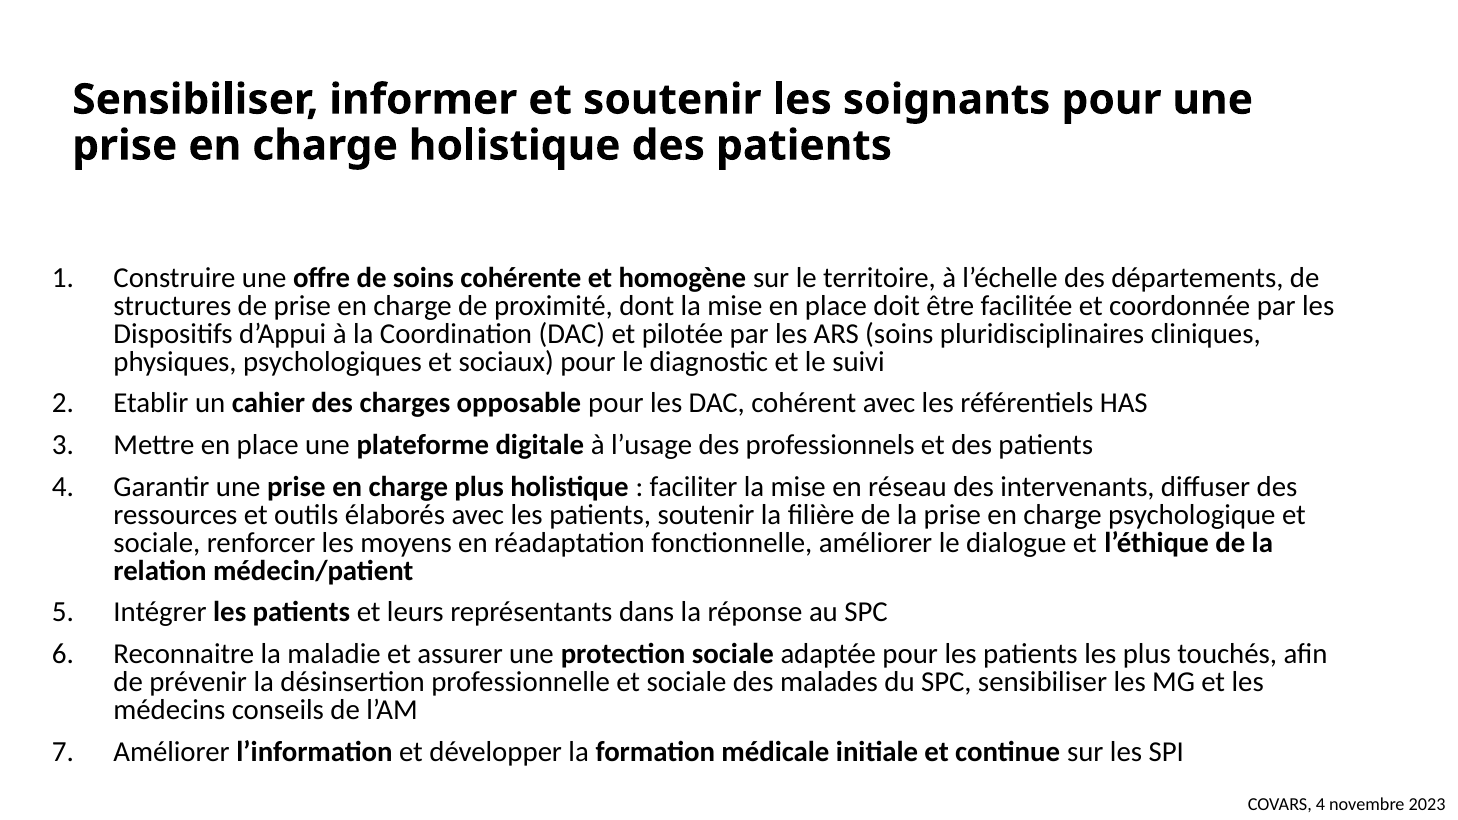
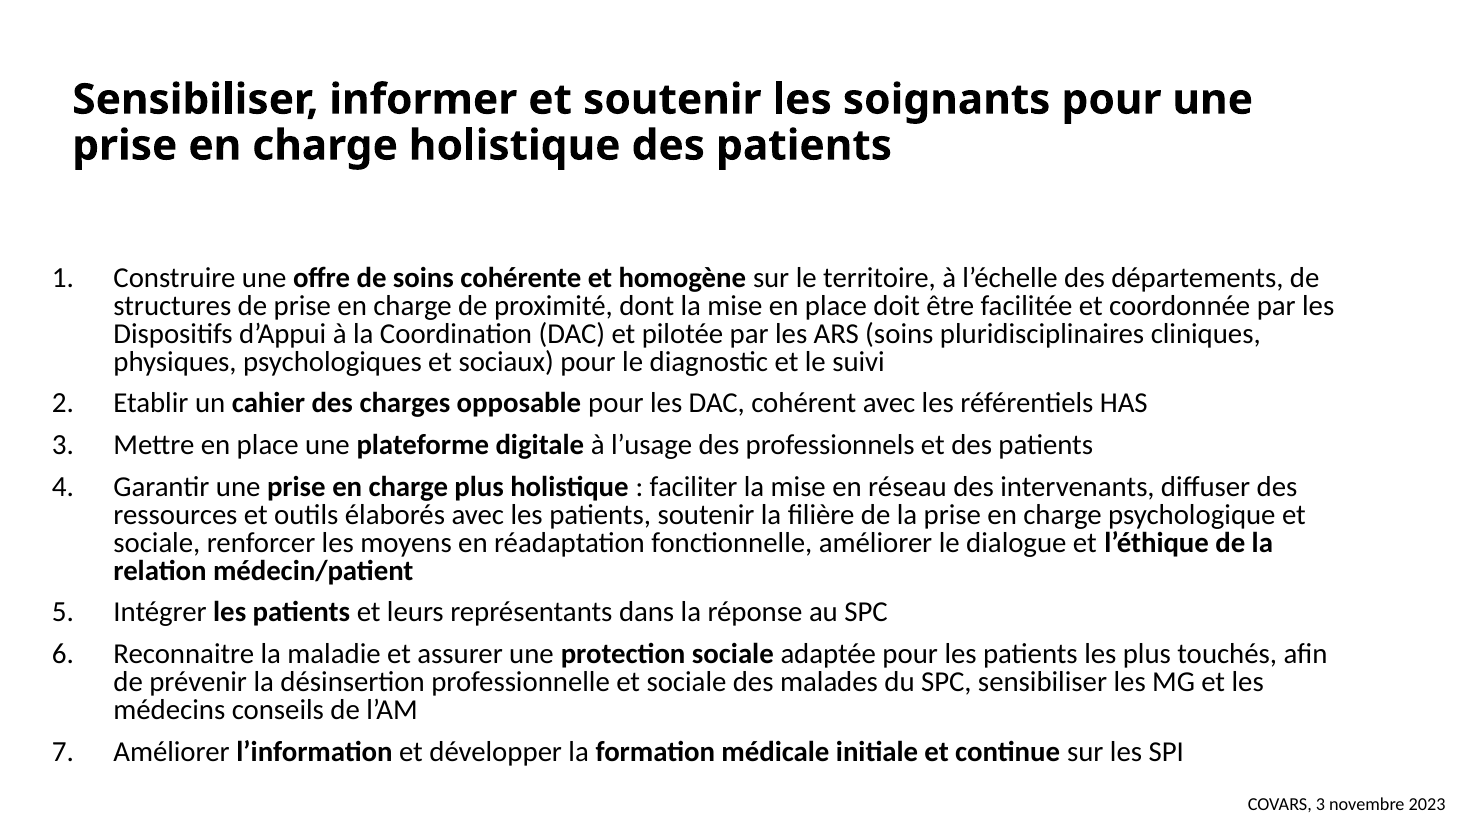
COVARS 4: 4 -> 3 (1320, 805)
